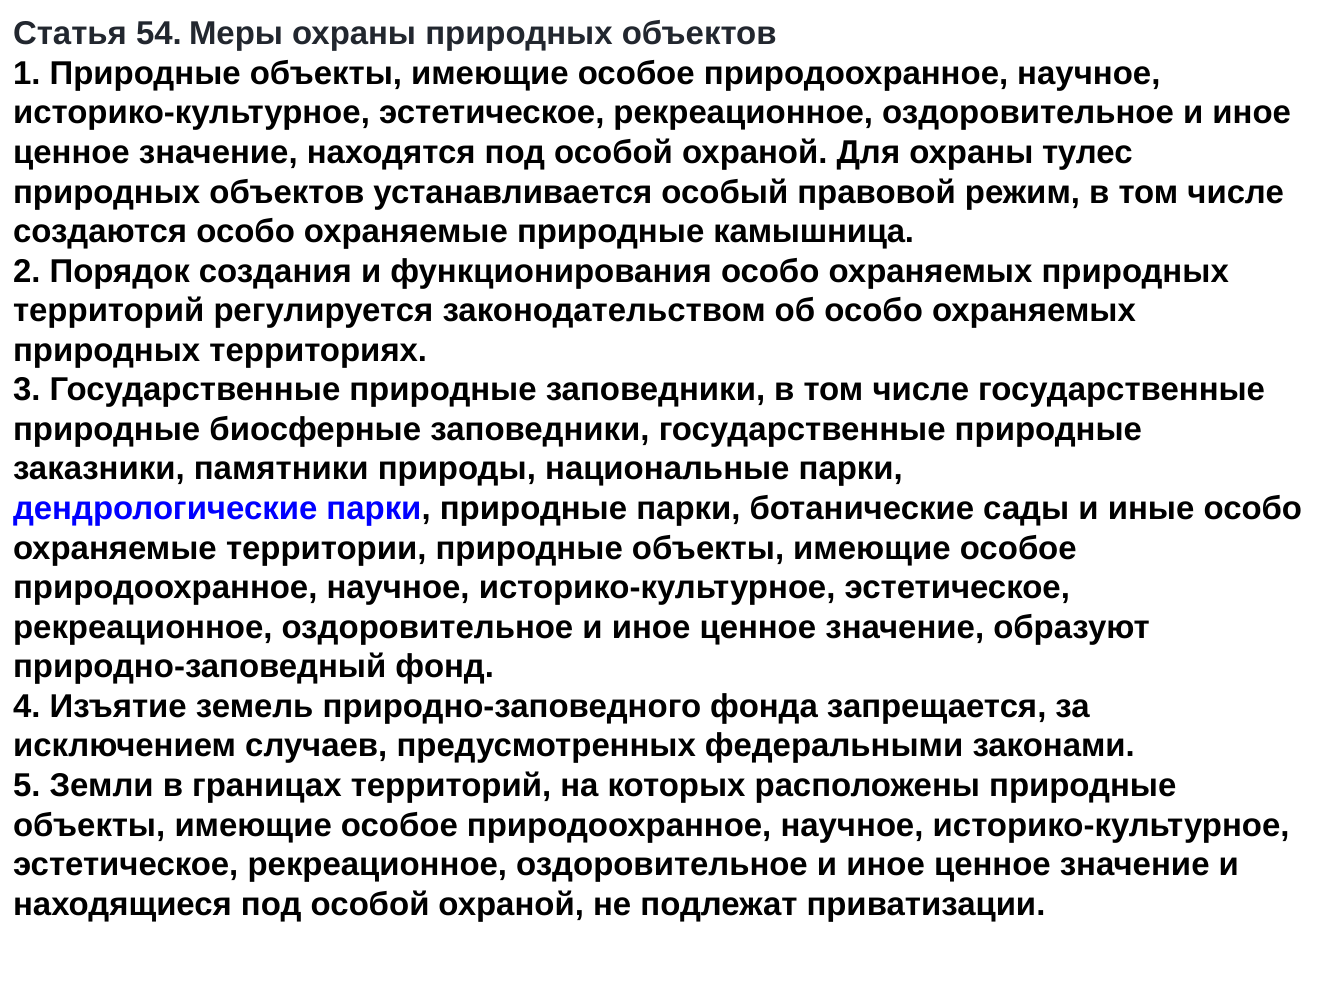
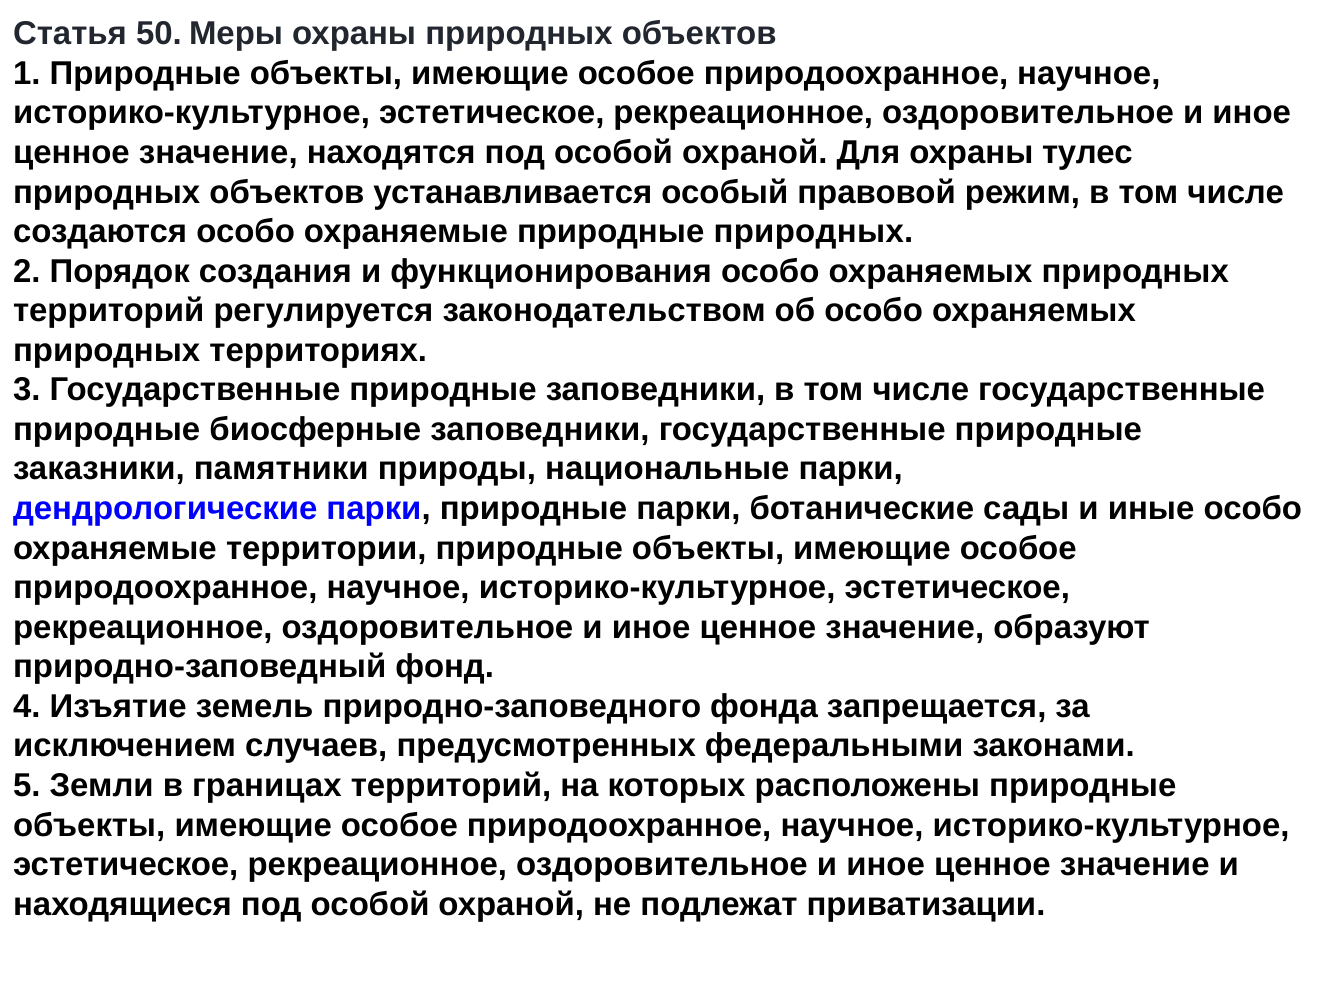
54: 54 -> 50 (159, 34)
природные камышница: камышница -> природных (813, 232)
